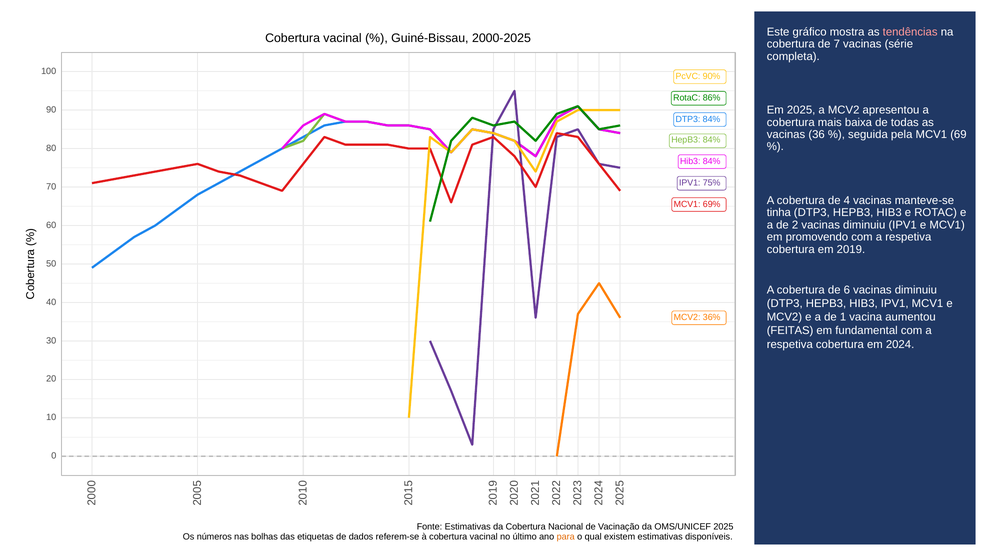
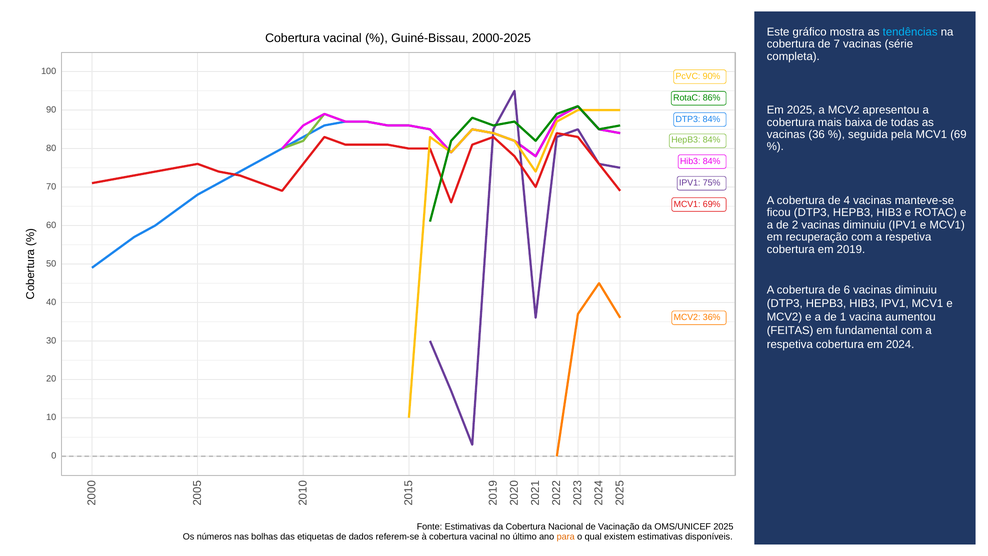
tendências colour: pink -> light blue (910, 32)
tinha: tinha -> ficou (779, 213)
promovendo: promovendo -> recuperação (817, 237)
